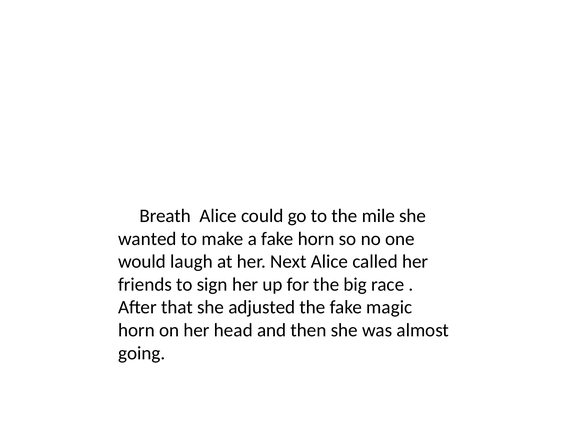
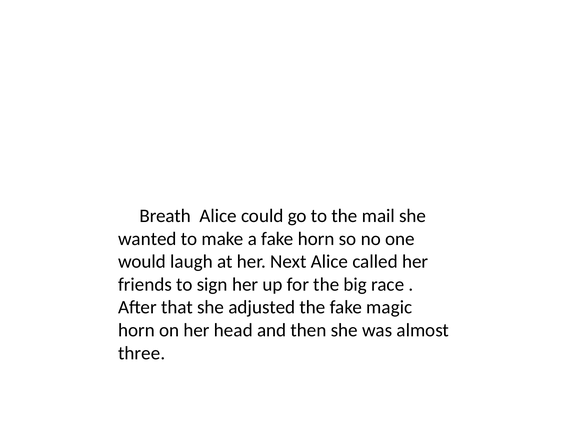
mile: mile -> mail (378, 216)
going: going -> three (142, 354)
